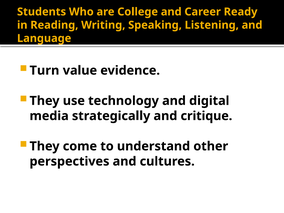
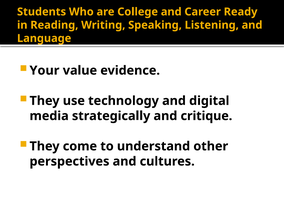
Turn: Turn -> Your (44, 70)
